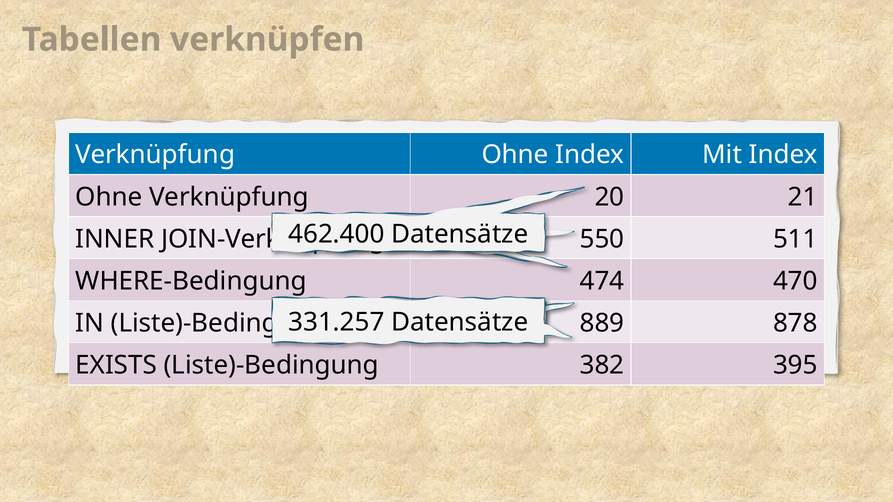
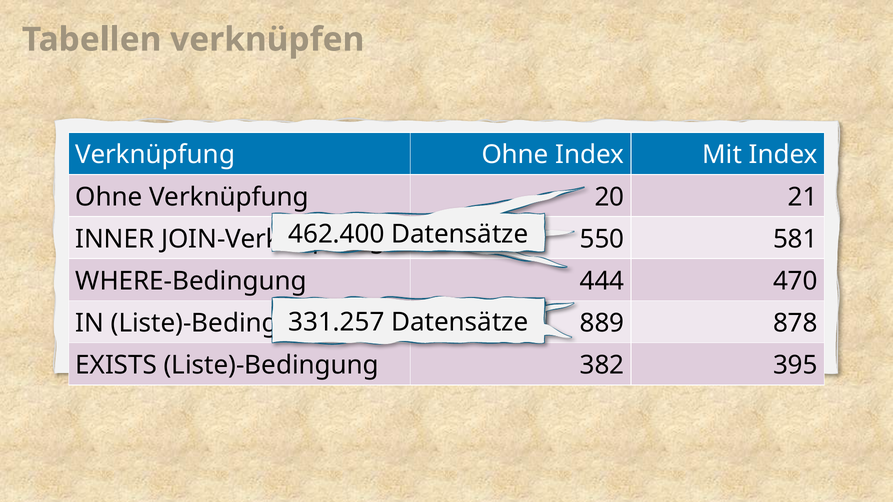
511: 511 -> 581 (795, 239)
474: 474 -> 444 (602, 281)
